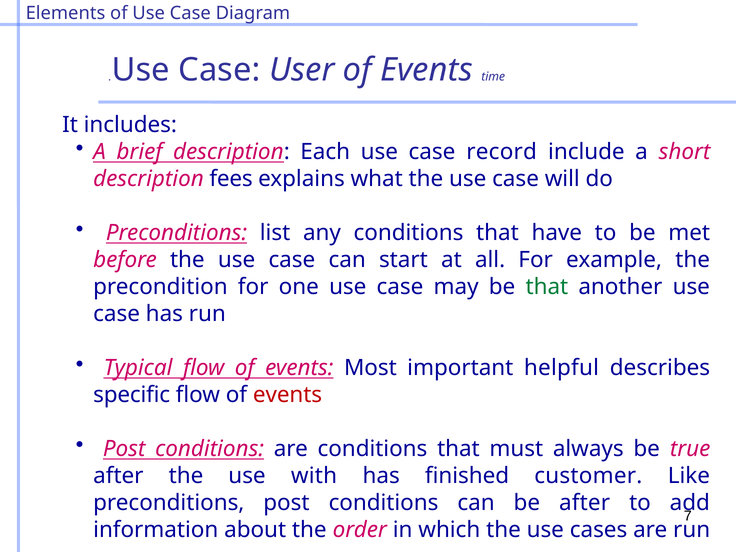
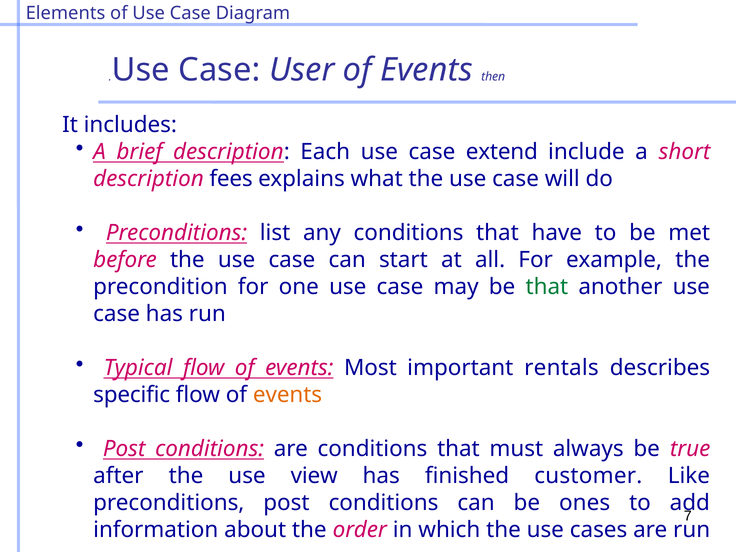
time: time -> then (493, 77)
record: record -> extend (502, 152)
helpful: helpful -> rentals (561, 368)
events colour: red -> orange (288, 395)
with: with -> view (314, 476)
be after: after -> ones (585, 503)
